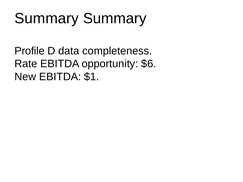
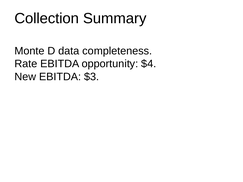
Summary: Summary -> Collection (47, 18)
Profile: Profile -> Monte (30, 51)
$6: $6 -> $4 (149, 64)
$1: $1 -> $3 (92, 77)
